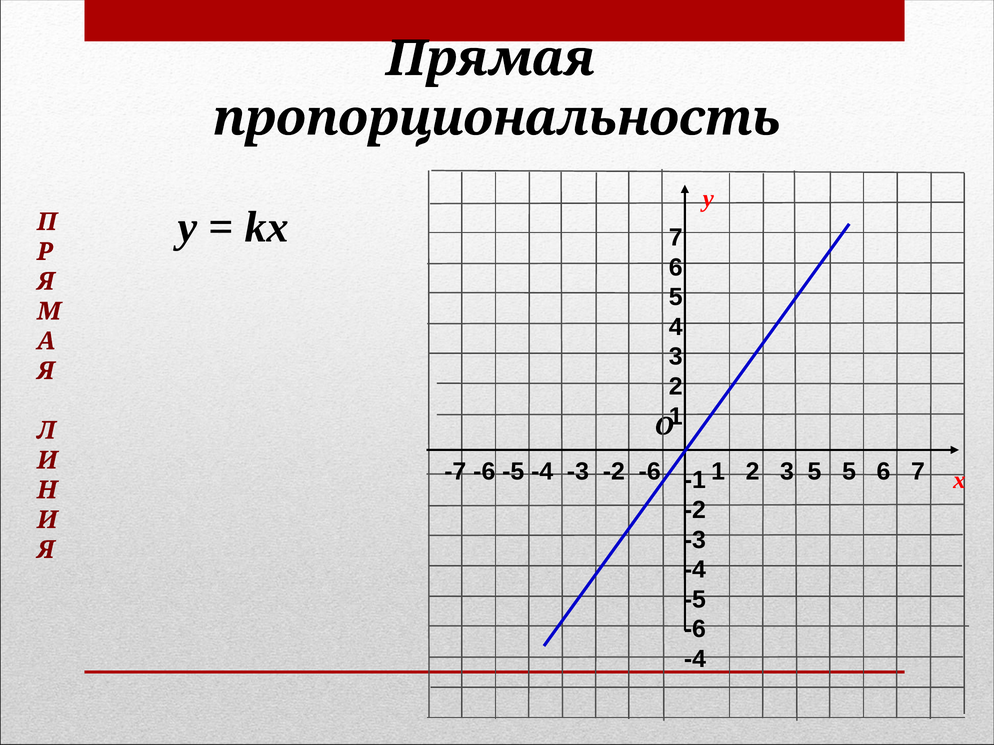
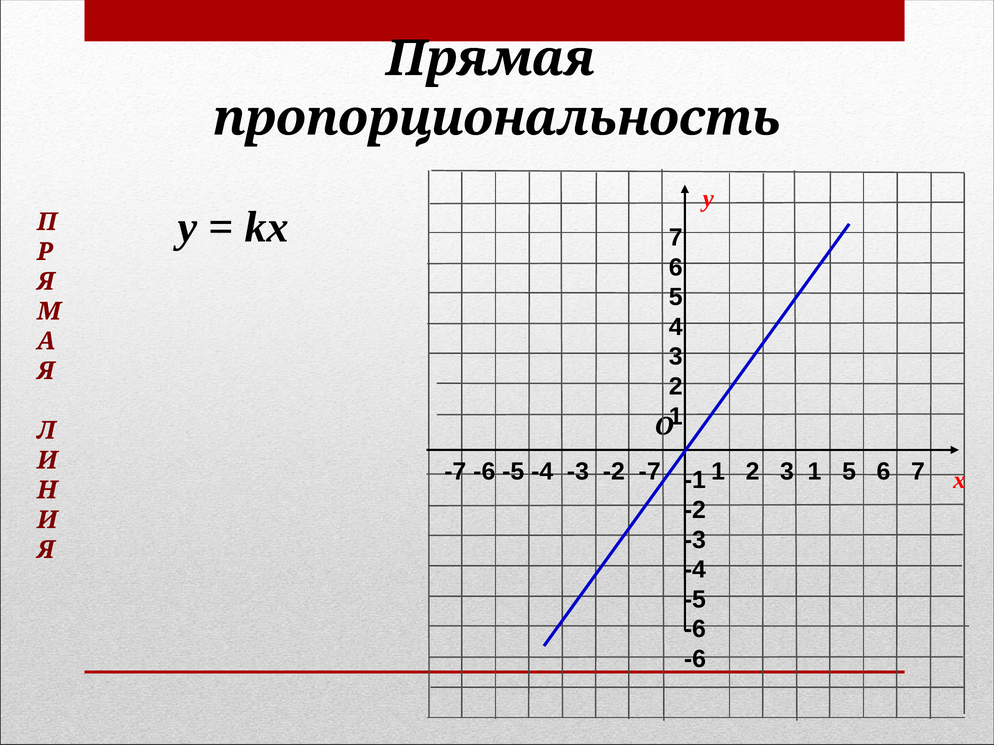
-2 -6: -6 -> -7 (650, 472)
3 5: 5 -> 1 (815, 472)
-4: -4 -> -6 (695, 659)
